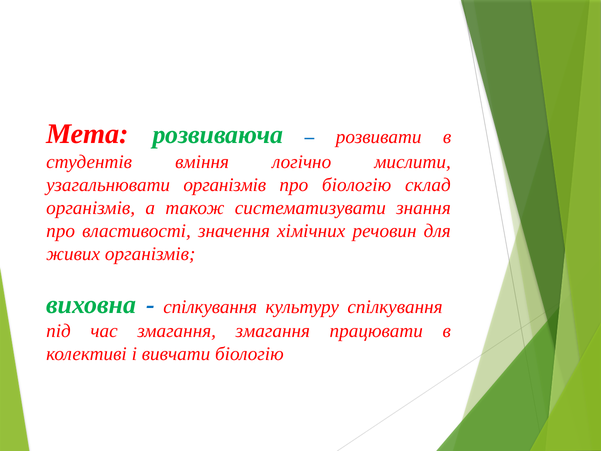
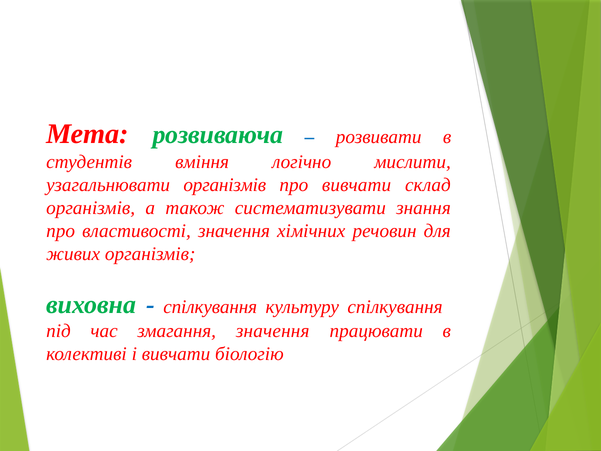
про біологію: біологію -> вивчати (357, 185)
змагання змагання: змагання -> значення (273, 331)
